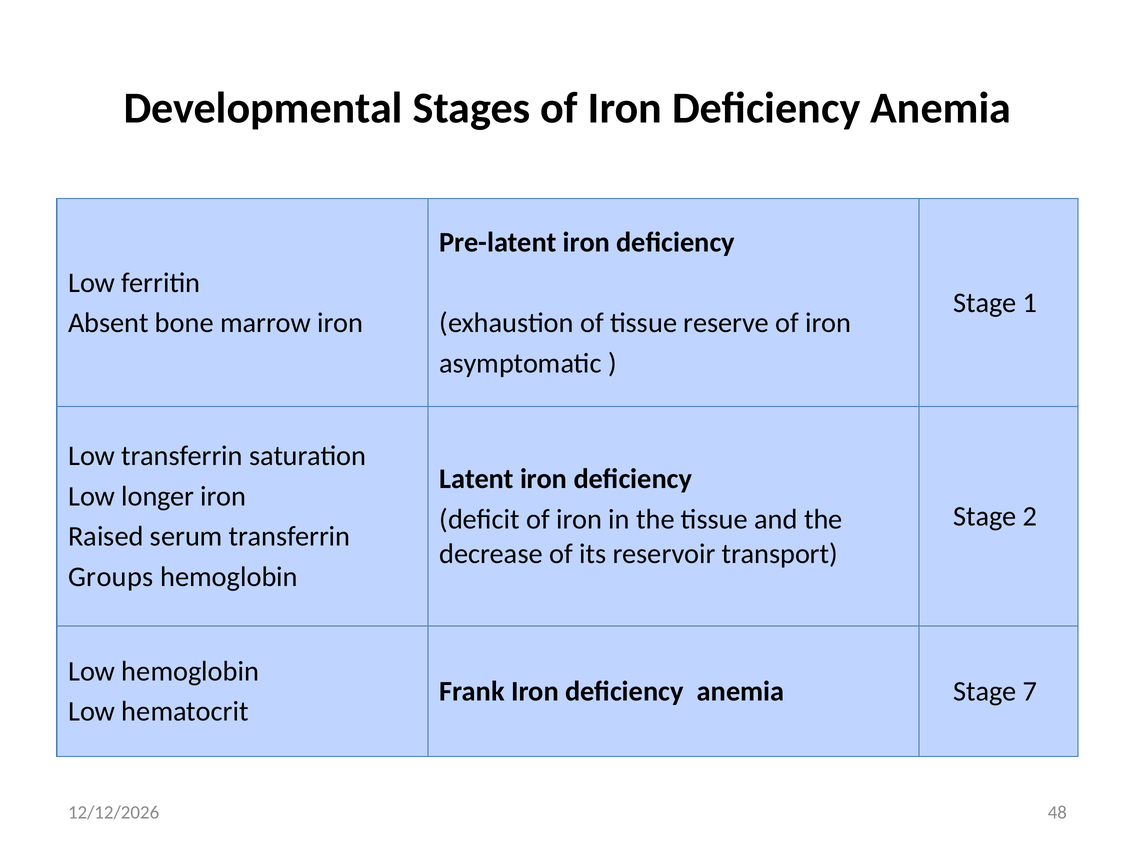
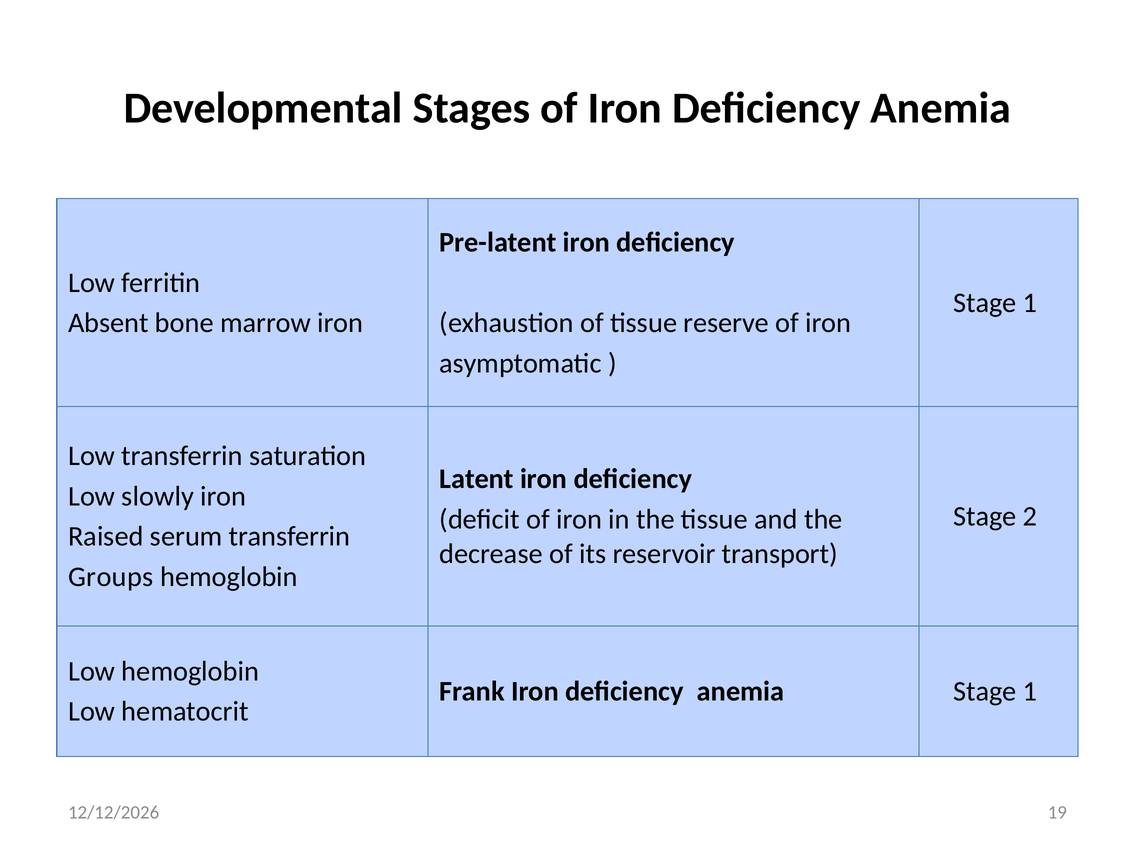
longer: longer -> slowly (158, 496)
anemia Stage 7: 7 -> 1 (1030, 692)
48: 48 -> 19 (1057, 813)
